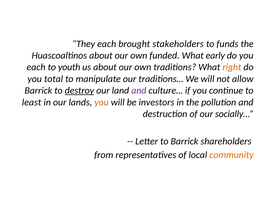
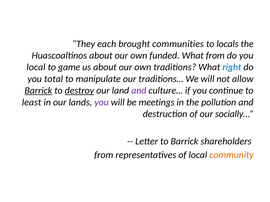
stakeholders: stakeholders -> communities (178, 44)
funds: funds -> locals (228, 44)
What early: early -> from (215, 56)
each: each -> local (36, 67)
youth: youth -> game (69, 67)
right colour: orange -> blue (232, 67)
Barrick underline: none -> present (38, 91)
you colour: orange -> purple (102, 103)
investors: investors -> meetings (157, 103)
